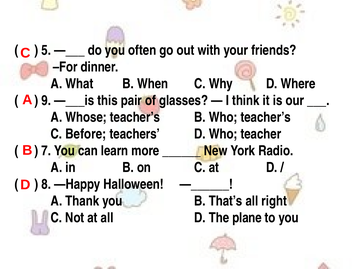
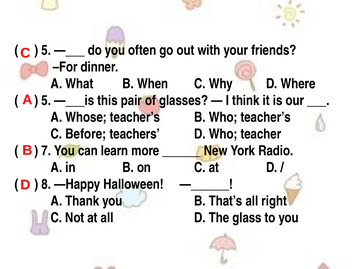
9: 9 -> 5 (46, 101)
plane: plane -> glass (247, 218)
